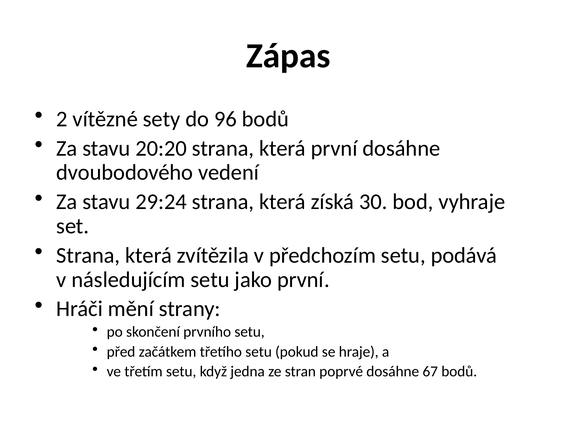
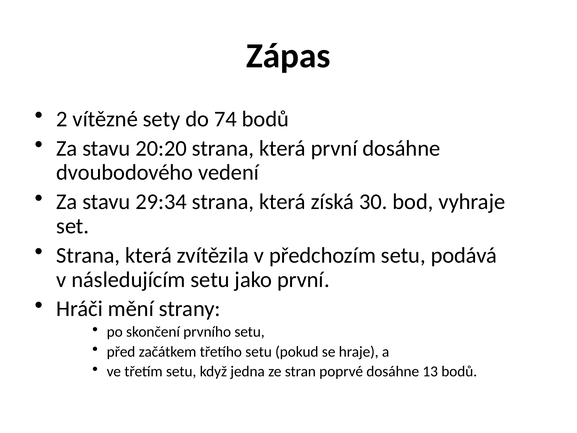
96: 96 -> 74 (225, 119)
29:24: 29:24 -> 29:34 (161, 202)
67: 67 -> 13 (430, 371)
